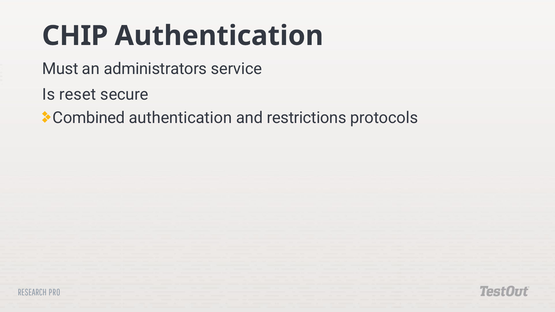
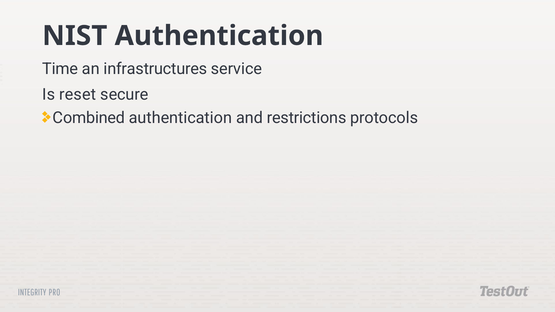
CHIP: CHIP -> NIST (75, 36)
Must: Must -> Time (60, 69)
administrators: administrators -> infrastructures (155, 69)
RESEARCH: RESEARCH -> INTEGRITY (32, 293)
